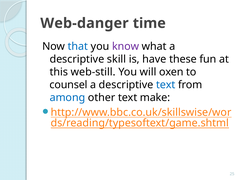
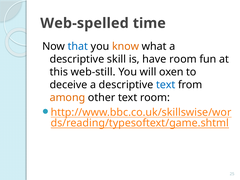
Web-danger: Web-danger -> Web-spelled (84, 23)
know colour: purple -> orange (126, 46)
have these: these -> room (183, 59)
counsel: counsel -> deceive (68, 85)
among colour: blue -> orange (67, 98)
text make: make -> room (155, 98)
